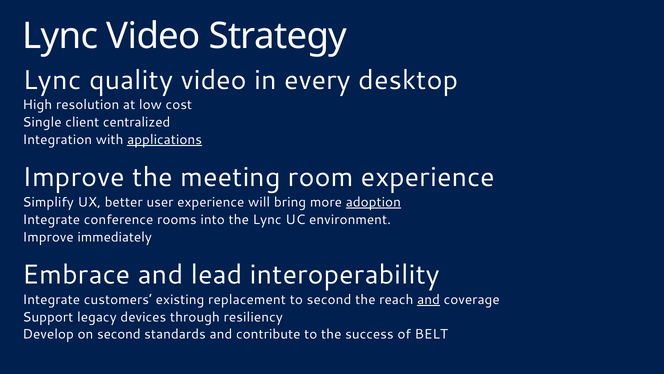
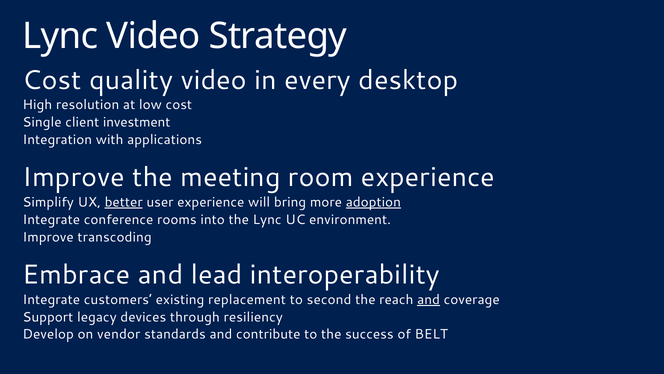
Lync: Lync -> Cost (52, 80)
centralized: centralized -> investment (137, 122)
applications underline: present -> none (165, 140)
better underline: none -> present (124, 202)
immediately: immediately -> transcoding (115, 237)
on second: second -> vendor (119, 334)
